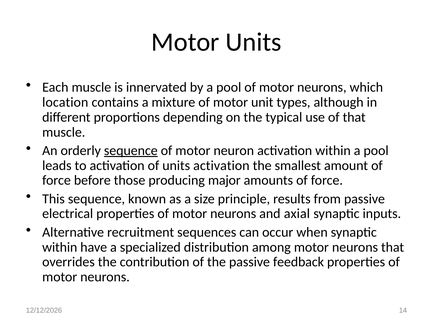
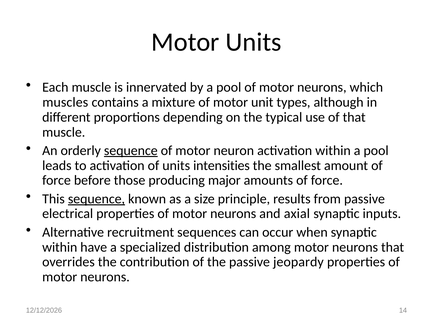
location: location -> muscles (65, 102)
units activation: activation -> intensities (221, 165)
sequence underline: none -> present (96, 199)
feedback: feedback -> jeopardy (298, 262)
